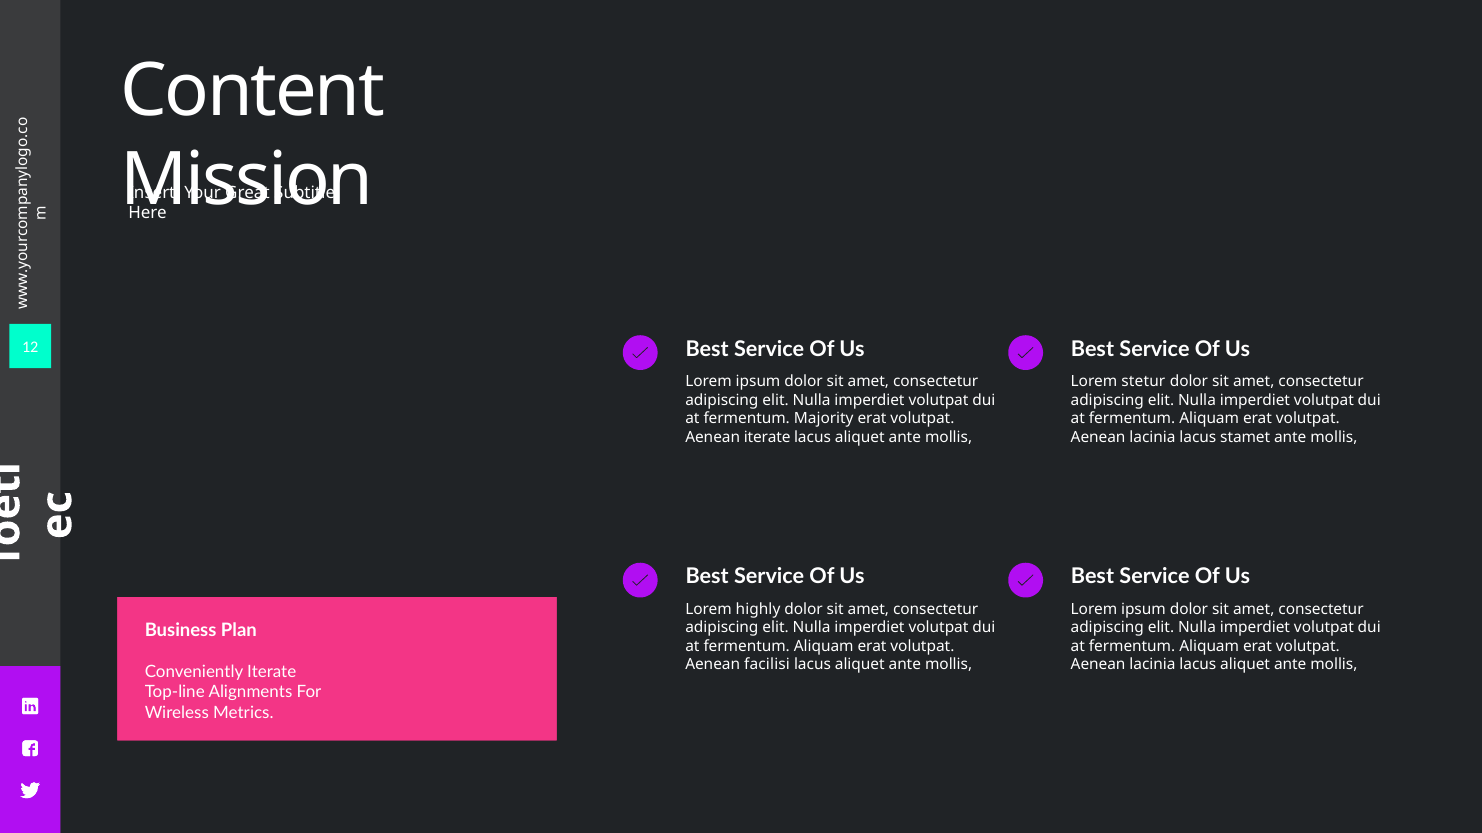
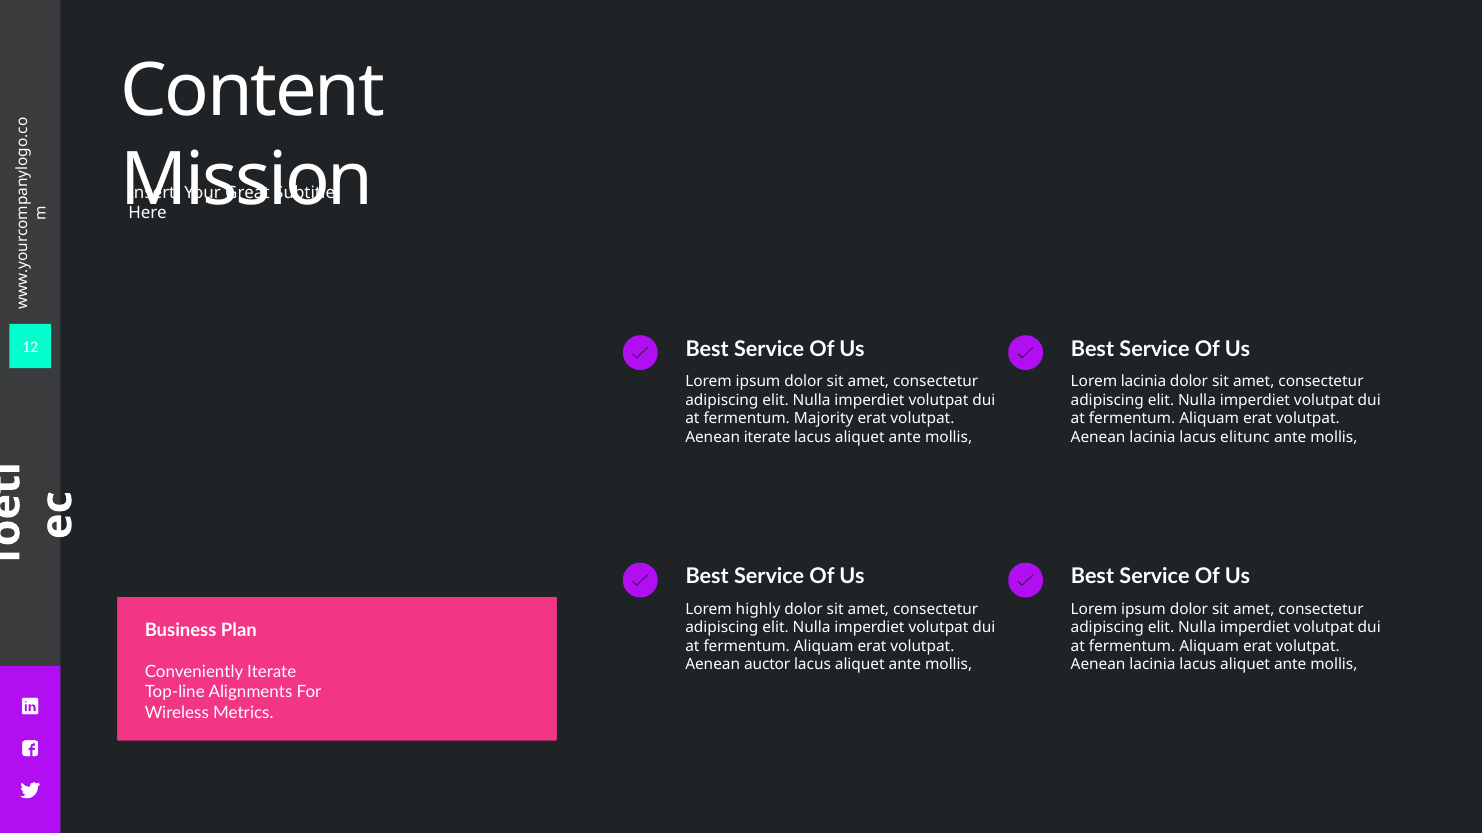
Lorem stetur: stetur -> lacinia (1144, 382)
stamet: stamet -> elitunc (1245, 437)
facilisi: facilisi -> auctor (767, 665)
